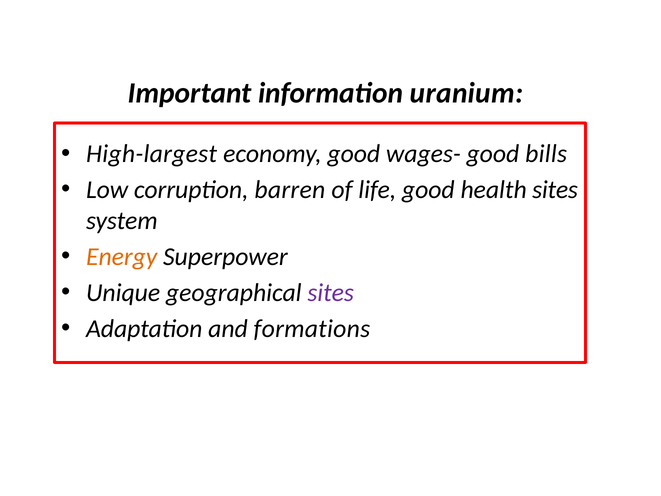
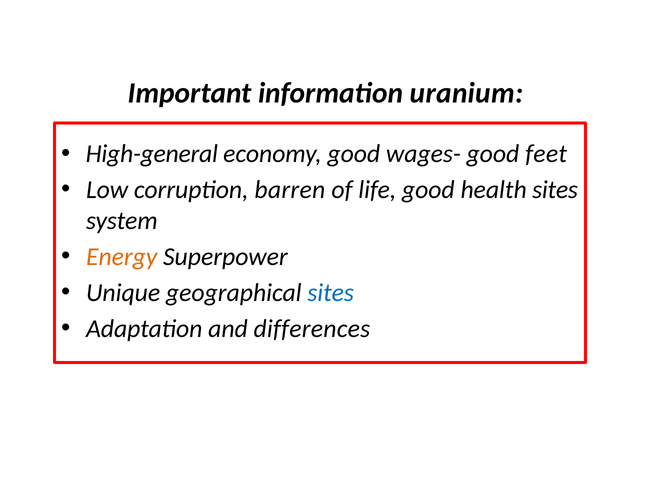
High-largest: High-largest -> High-general (152, 154)
bills: bills -> feet (546, 154)
sites colour: purple -> blue (331, 292)
formations: formations -> differences (312, 328)
